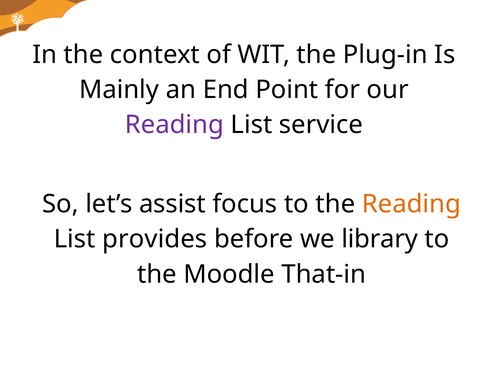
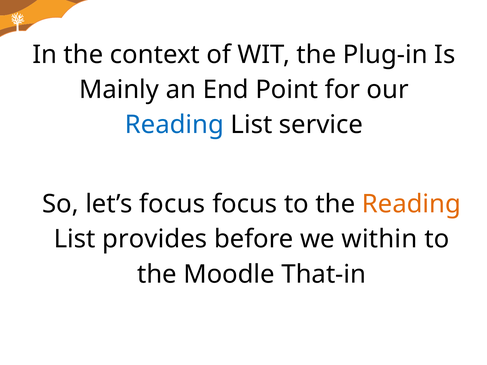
Reading colour: purple -> blue (174, 125)
let’s assist: assist -> focus (172, 204)
library: library -> within (379, 239)
